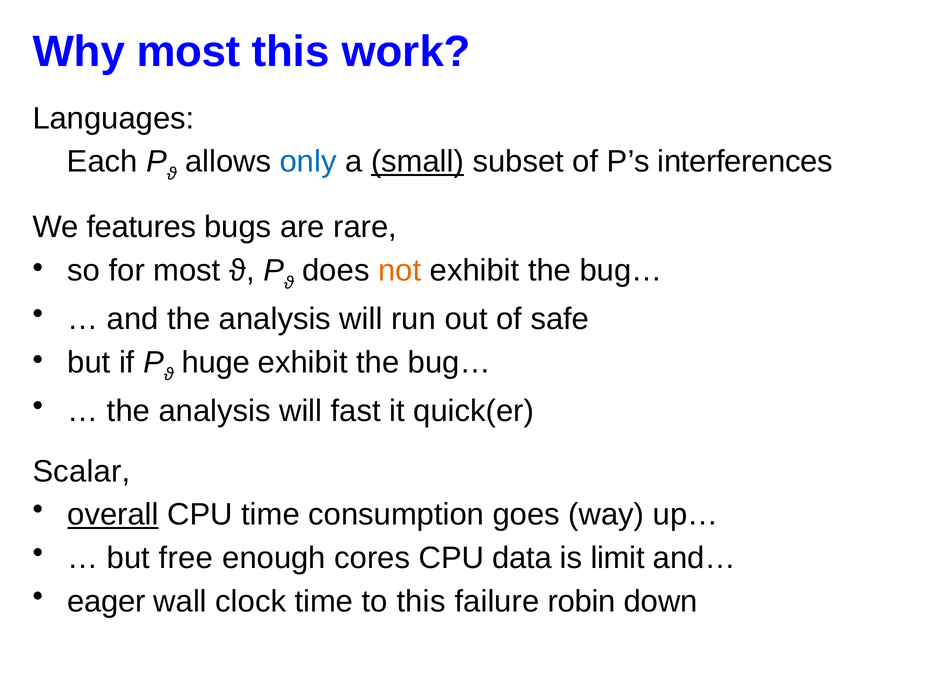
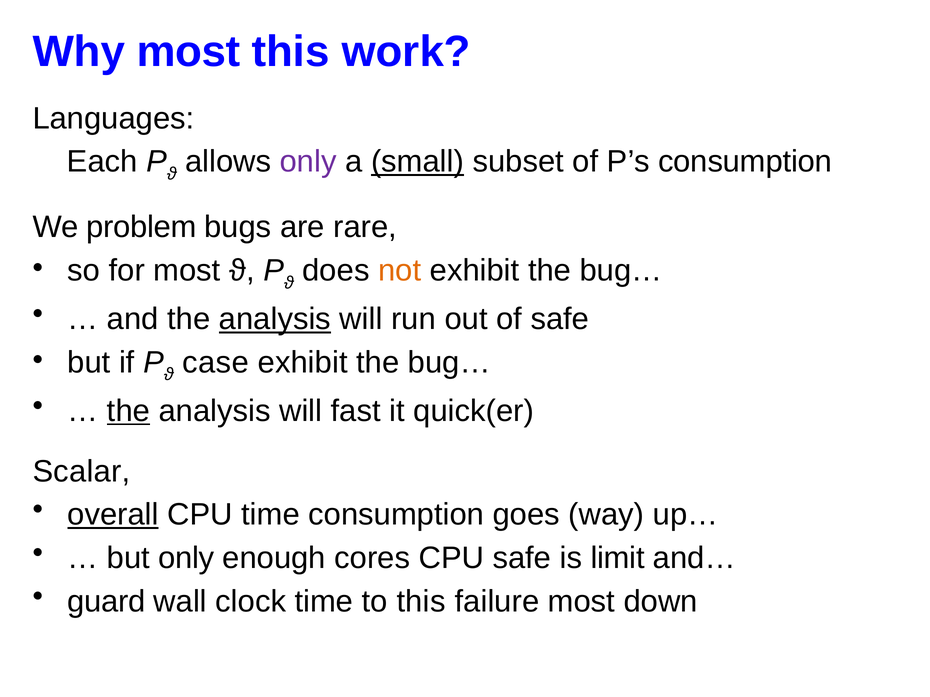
only colour: blue -> purple (308, 162)
P’s interferences: interferences -> consumption (745, 162)
features: features -> problem (141, 227)
analysis underline: none -> present (275, 319)
huge: huge -> case (216, 363)
the underline: none -> present (128, 411)
but free: free -> only (186, 558)
CPU data: data -> safe (522, 558)
eager: eager -> guard (106, 602)
failure robin: robin -> most (581, 602)
